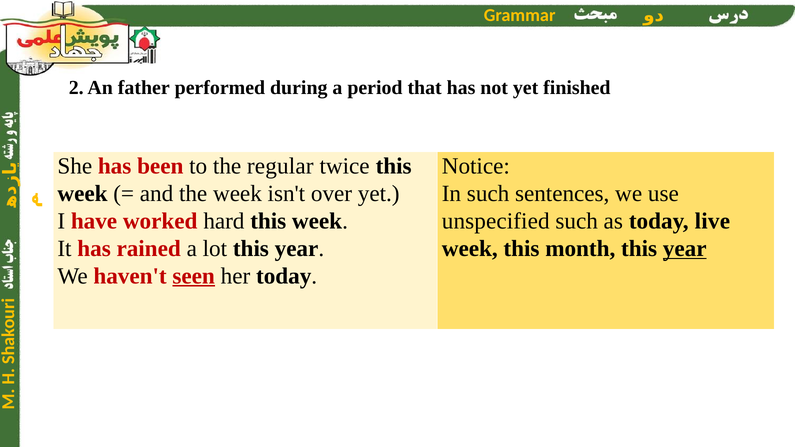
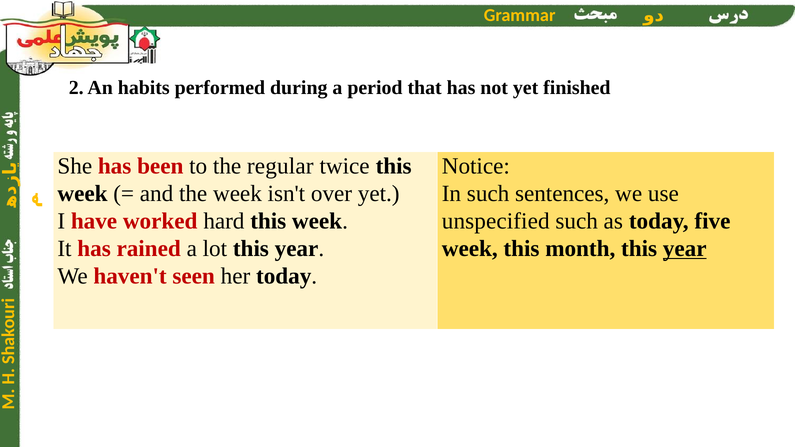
father: father -> habits (144, 88)
live: live -> five (712, 221)
seen underline: present -> none (194, 276)
